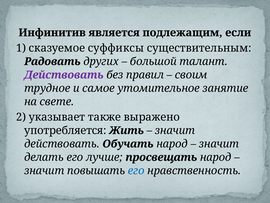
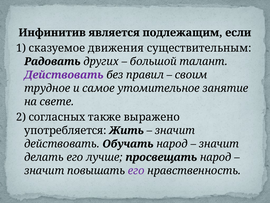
суффиксы: суффиксы -> движения (116, 48)
указывает: указывает -> согласных (57, 117)
его colour: blue -> purple (136, 170)
